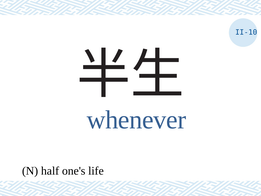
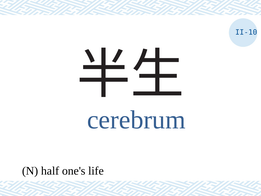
whenever: whenever -> cerebrum (136, 120)
